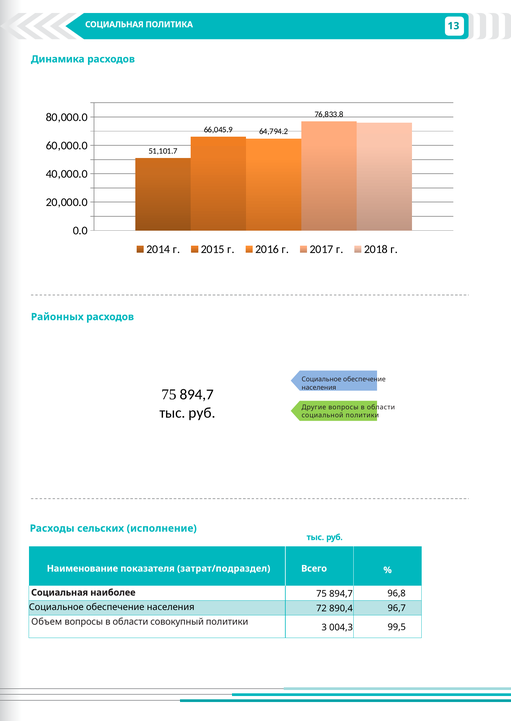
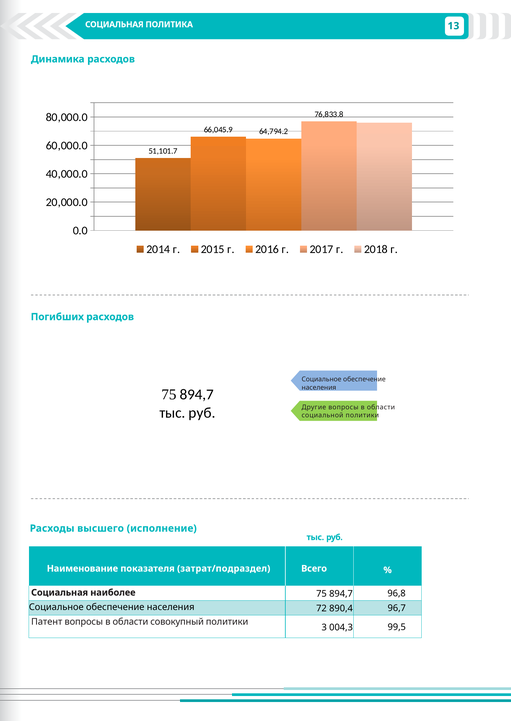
Районных: Районных -> Погибших (57, 317)
сельских: сельских -> высшего (101, 528)
Объем: Объем -> Патент (47, 622)
